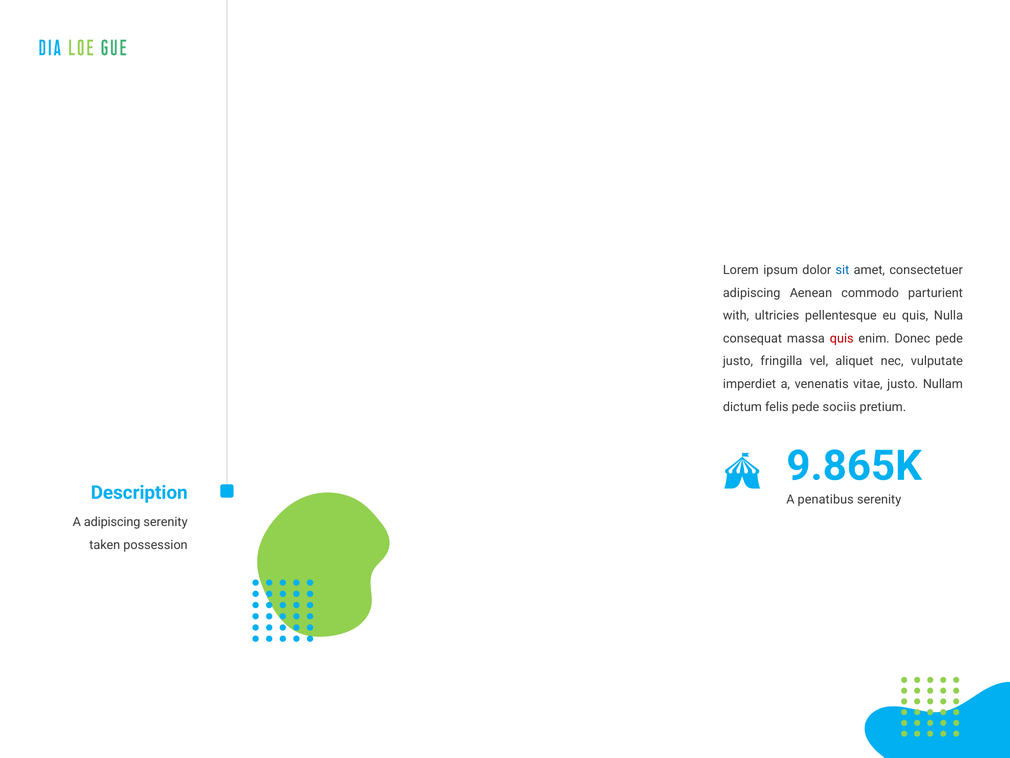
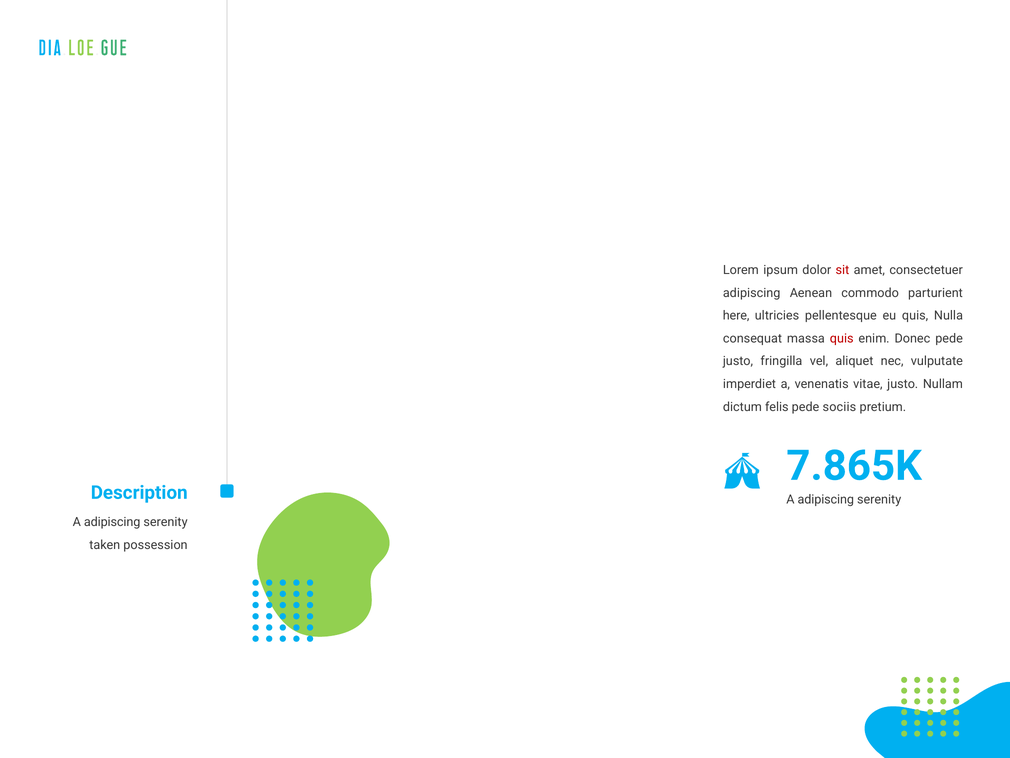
sit colour: blue -> red (842, 270)
with: with -> here (736, 315)
9.865K: 9.865K -> 7.865K (854, 466)
penatibus: penatibus -> adipiscing (826, 499)
